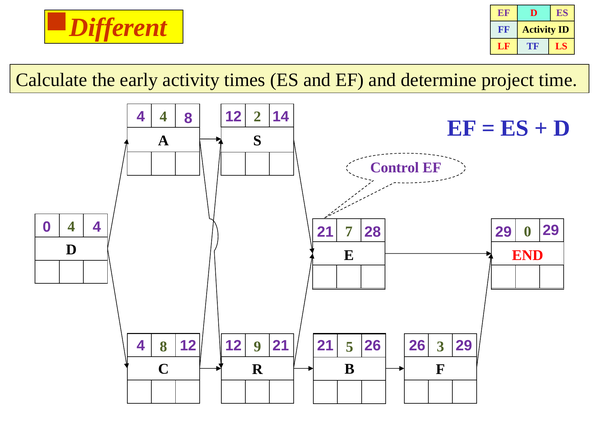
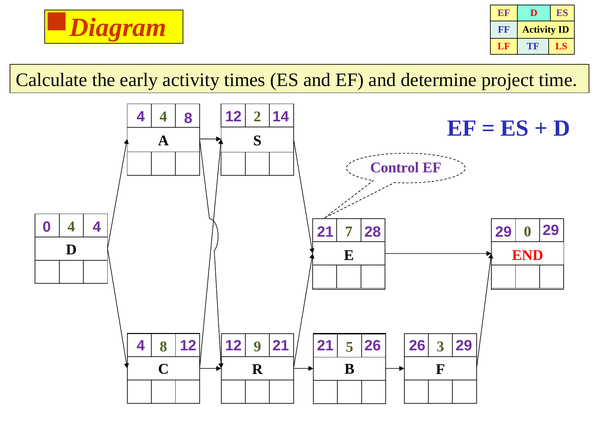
Different: Different -> Diagram (118, 28)
